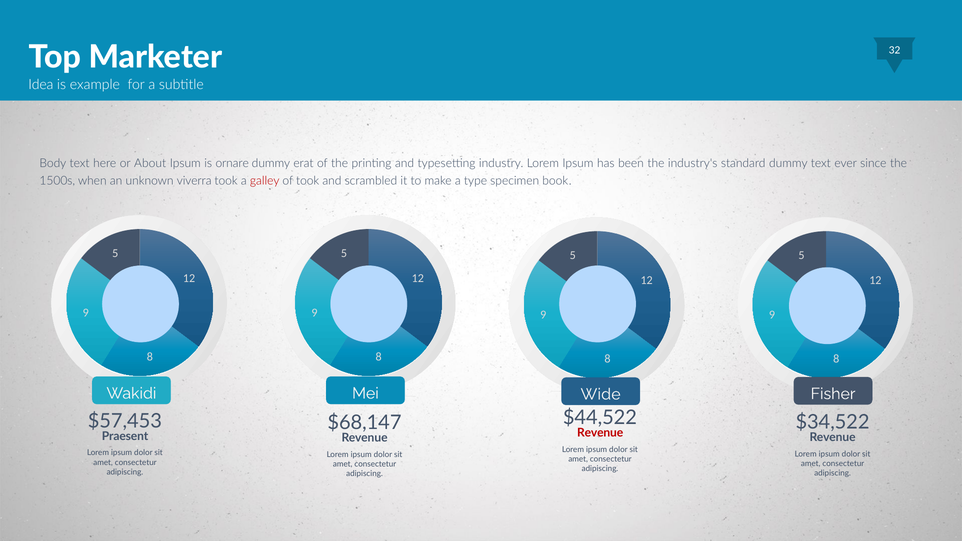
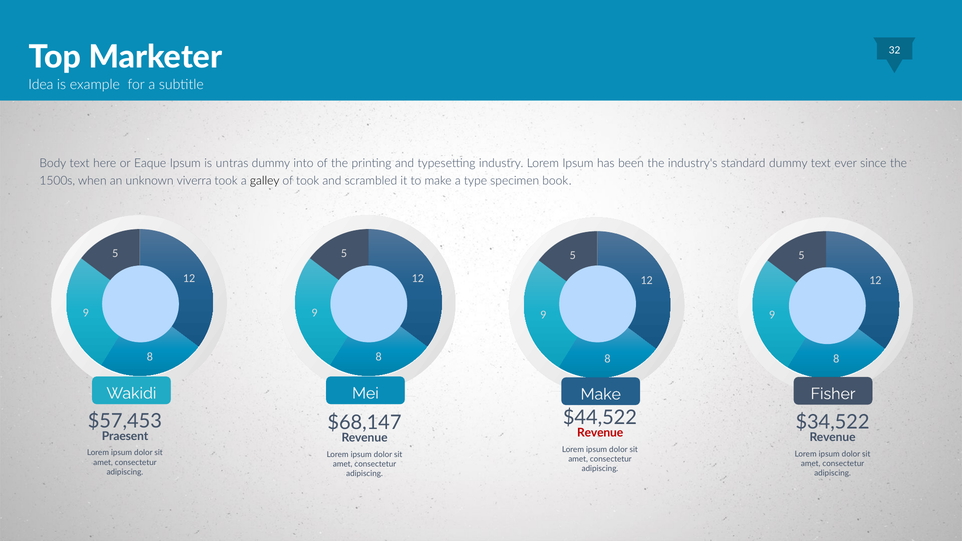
About: About -> Eaque (150, 163)
ornare: ornare -> untras (232, 163)
erat: erat -> into (303, 163)
galley colour: red -> black (265, 181)
Mei Wide: Wide -> Make (601, 394)
